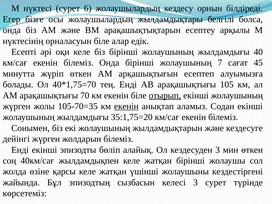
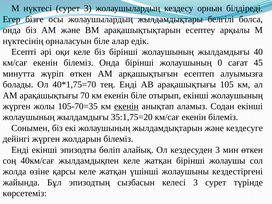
сурет 6: 6 -> 3 (88, 8)
7: 7 -> 0 (220, 63)
отырып underline: present -> none (165, 95)
